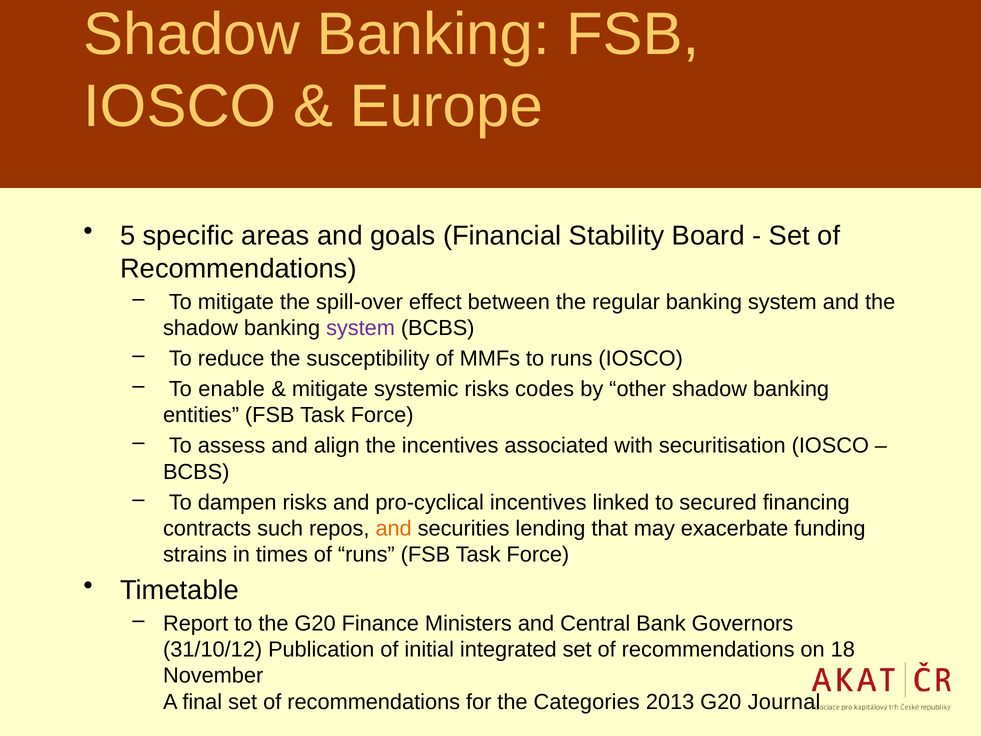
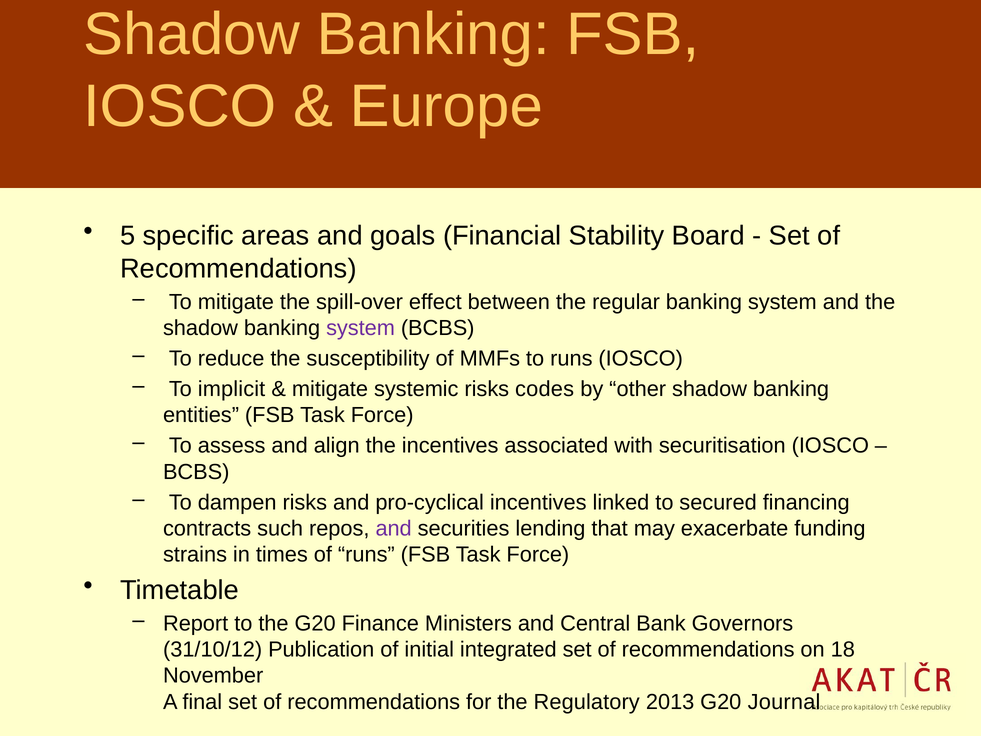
enable: enable -> implicit (232, 389)
and colour: orange -> purple (394, 528)
Categories: Categories -> Regulatory (587, 702)
